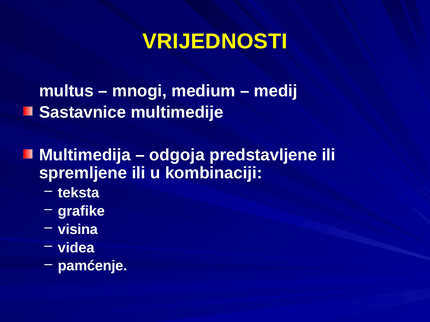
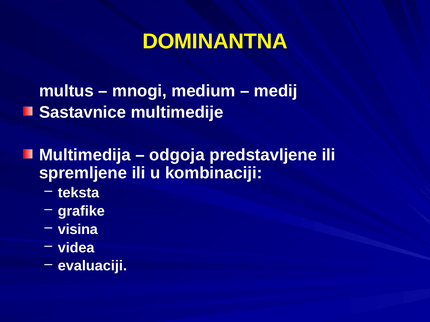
VRIJEDNOSTI: VRIJEDNOSTI -> DOMINANTNA (215, 41)
pamćenje: pamćenje -> evaluaciji (92, 266)
